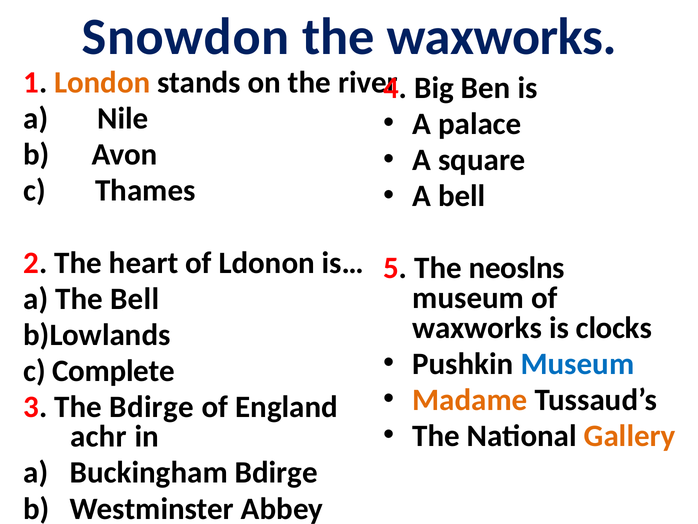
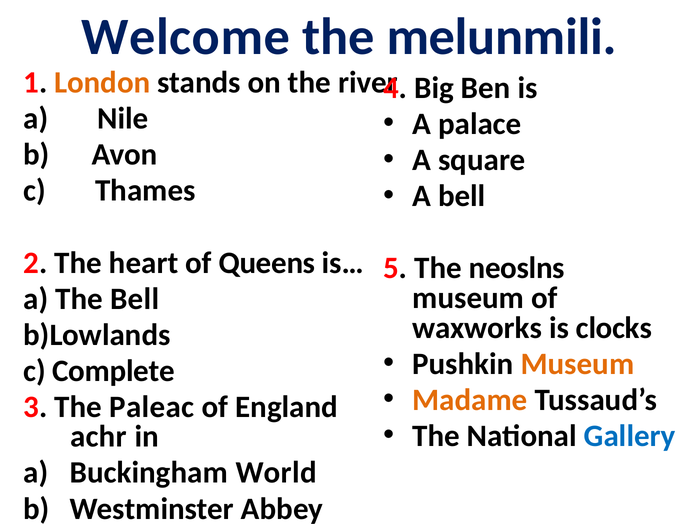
Snowdon: Snowdon -> Welcome (186, 37)
the waxworks: waxworks -> melunmili (502, 37)
Ldonon: Ldonon -> Queens (267, 263)
Museum colour: blue -> orange (577, 364)
The Bdirge: Bdirge -> Paleac (152, 407)
Gallery colour: orange -> blue (630, 436)
Buckingham Bdirge: Bdirge -> World (276, 472)
